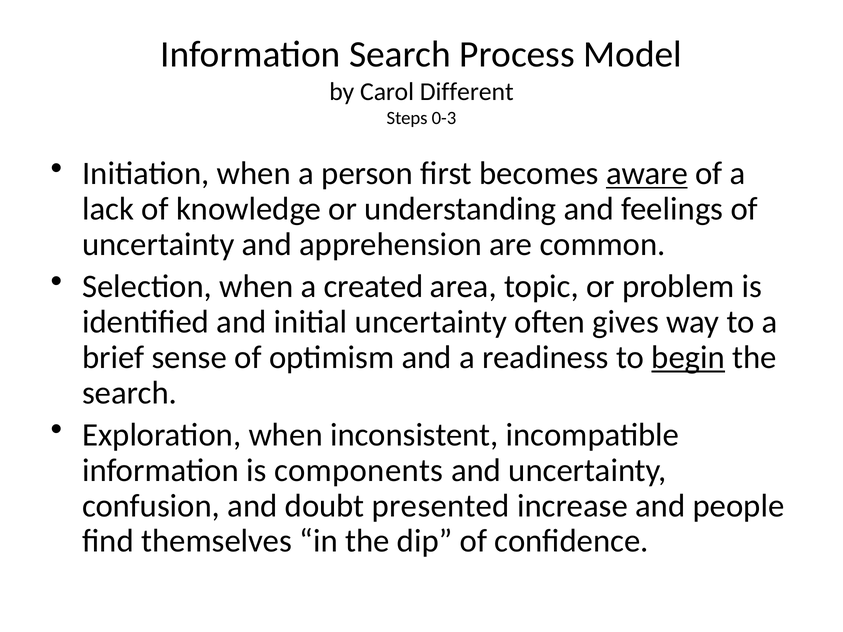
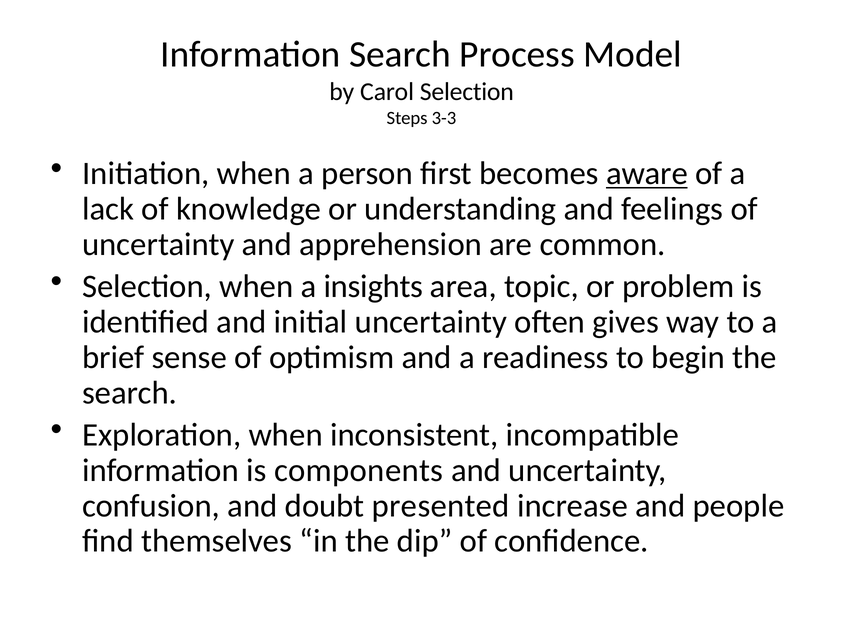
Carol Different: Different -> Selection (467, 92)
0-3: 0-3 -> 3-3 (444, 118)
created: created -> insights (373, 287)
begin underline: present -> none (688, 358)
